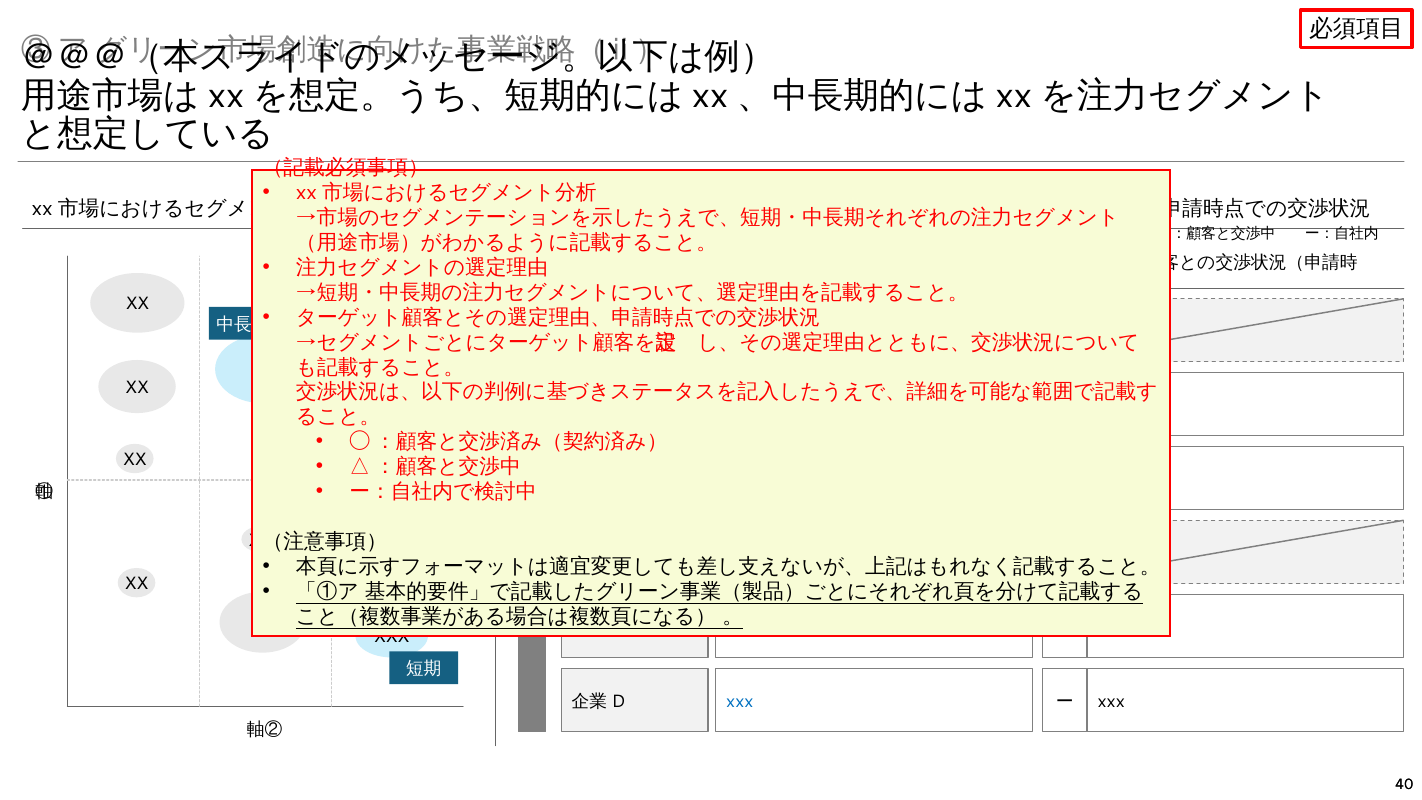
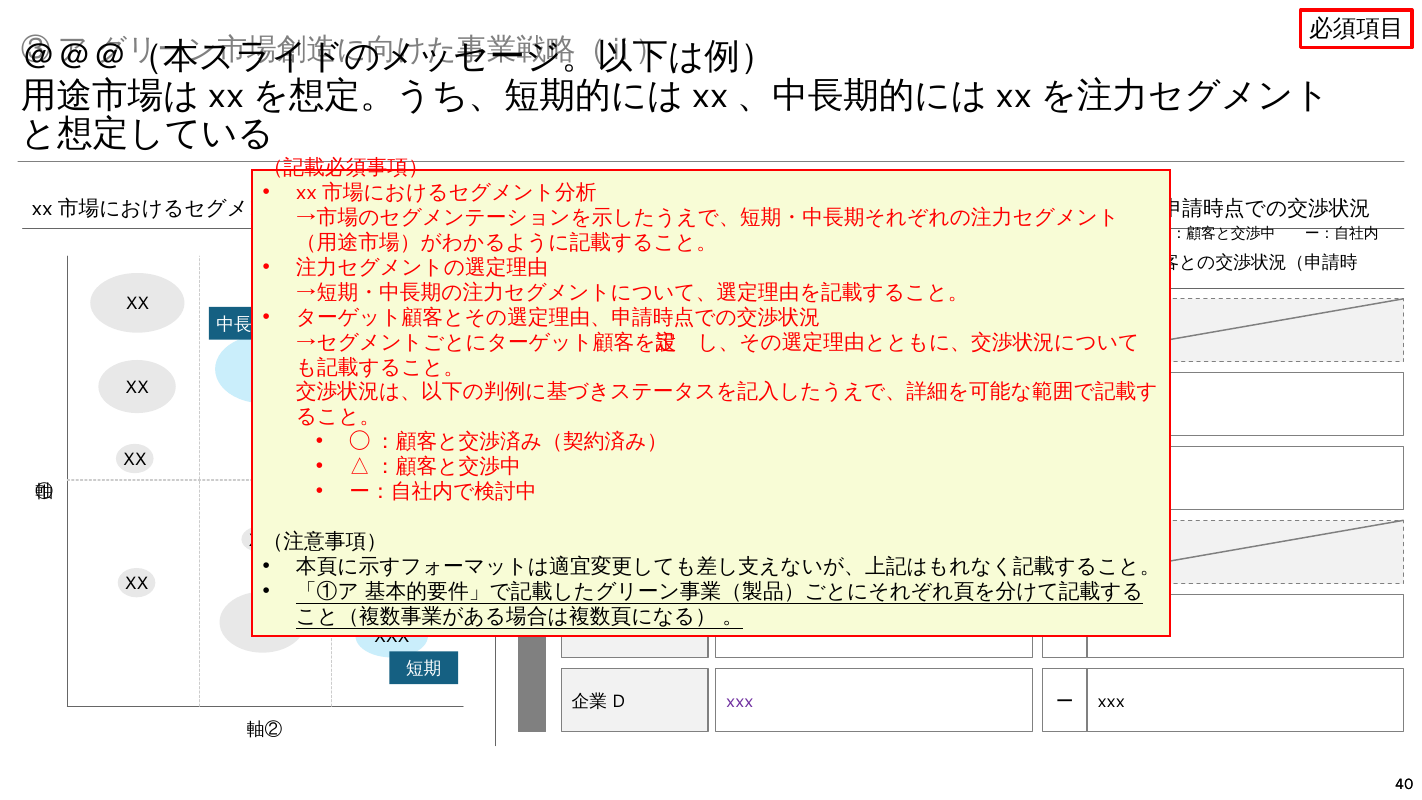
xxx colour: blue -> purple (740, 701)
